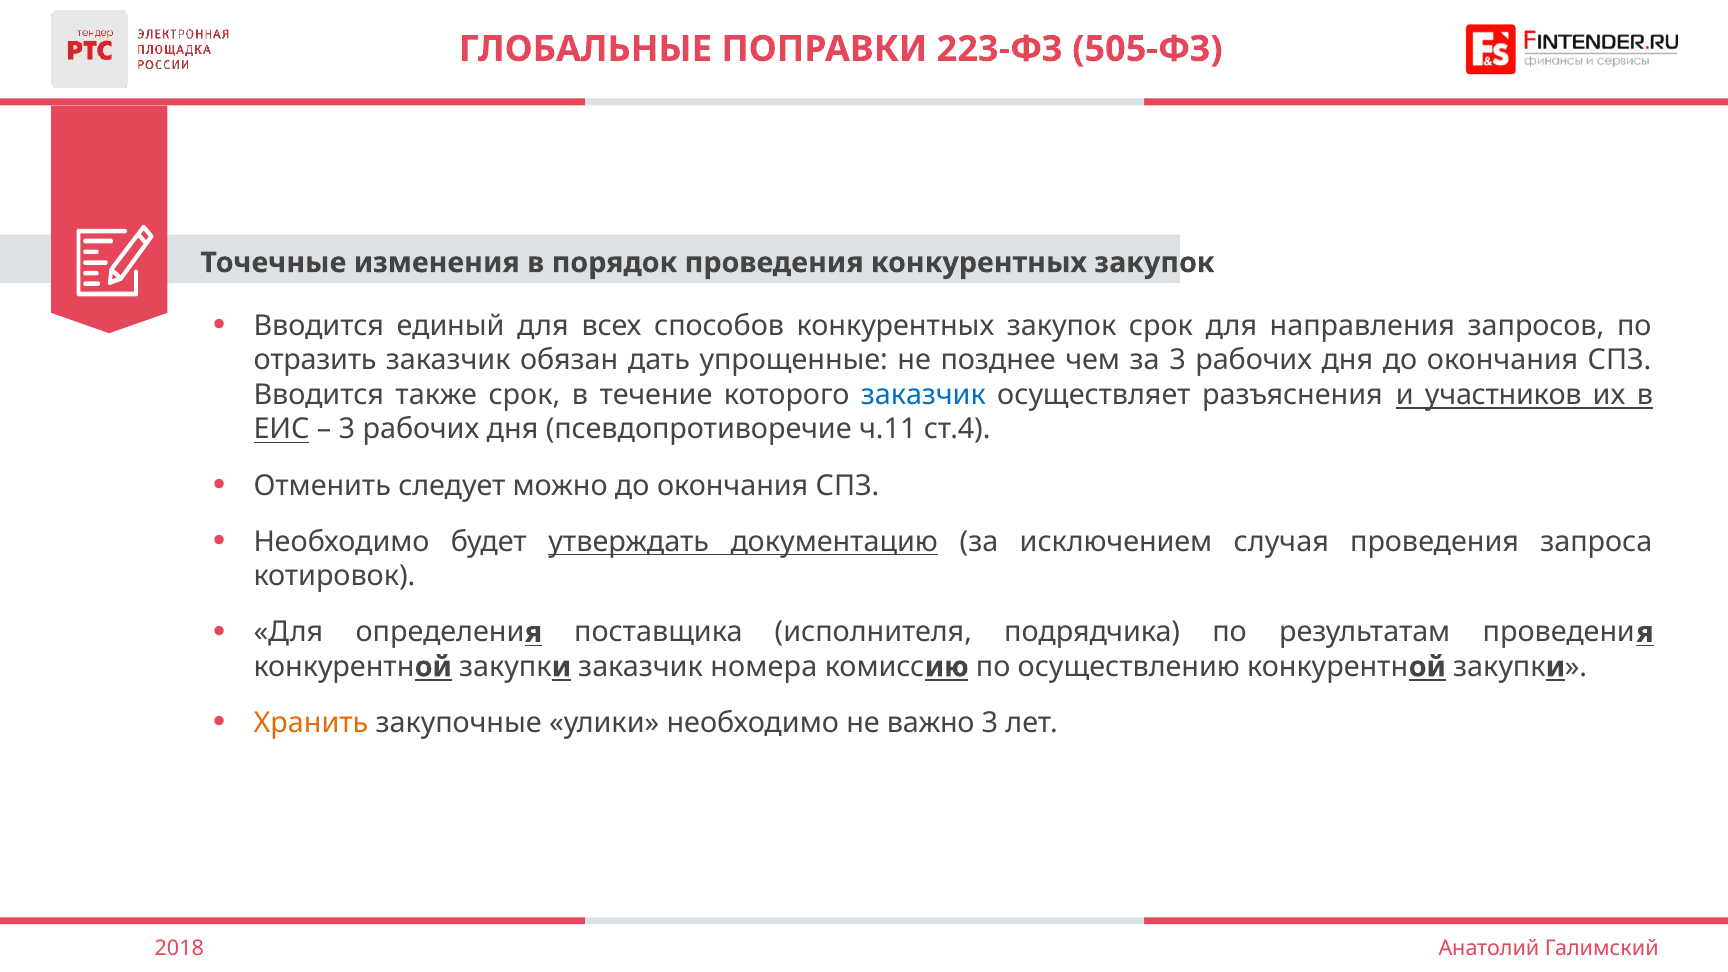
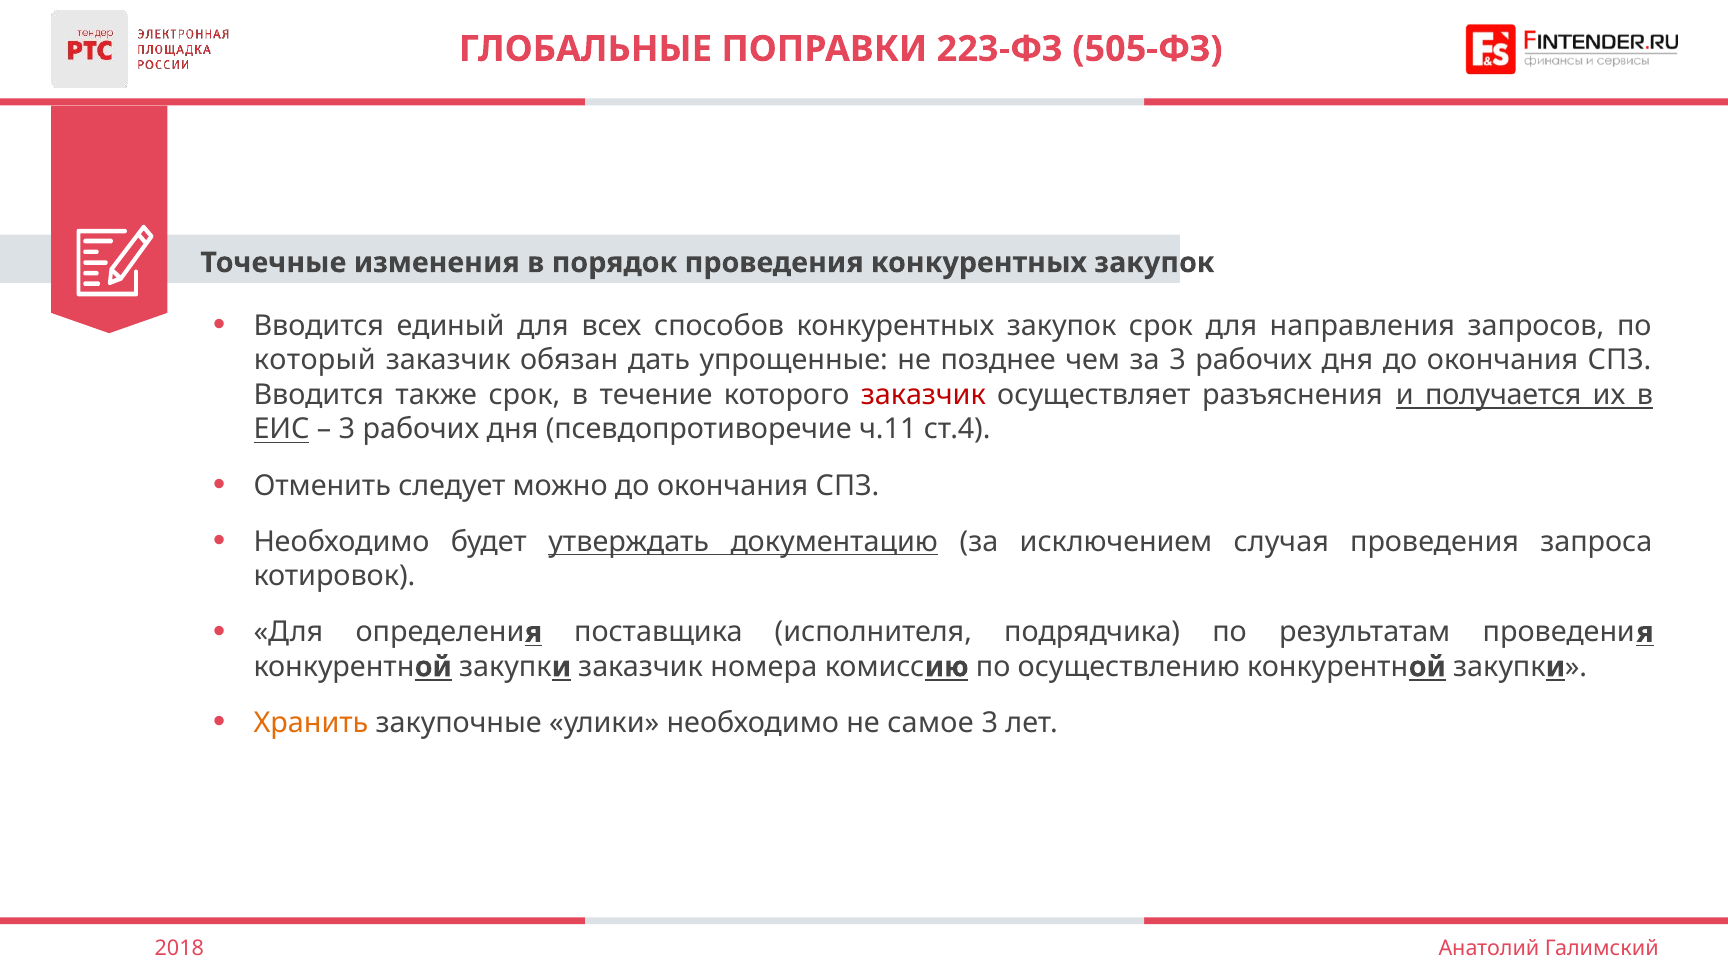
отразить: отразить -> который (315, 360)
заказчик colour: blue -> red (923, 395)
участников: участников -> получается (1503, 395)
важно: важно -> самое (930, 723)
